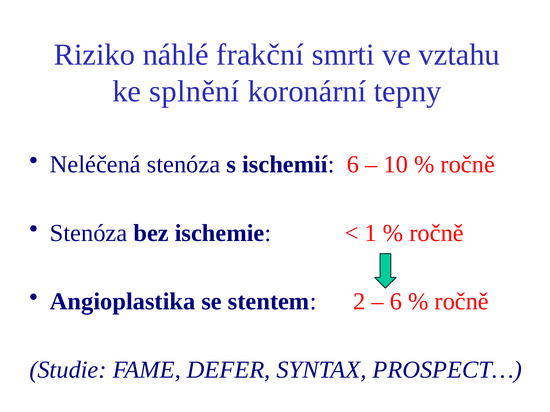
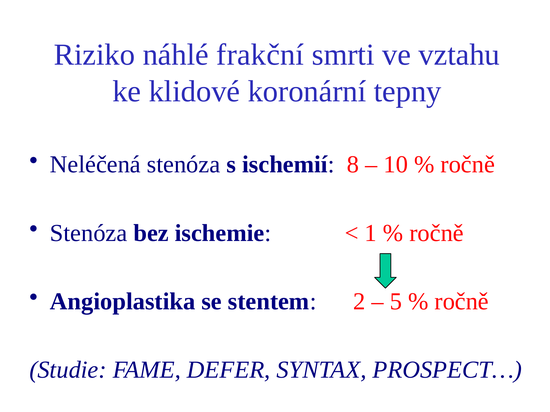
splnění: splnění -> klidové (194, 91)
ischemií 6: 6 -> 8 (353, 165)
6: 6 -> 5 (396, 302)
